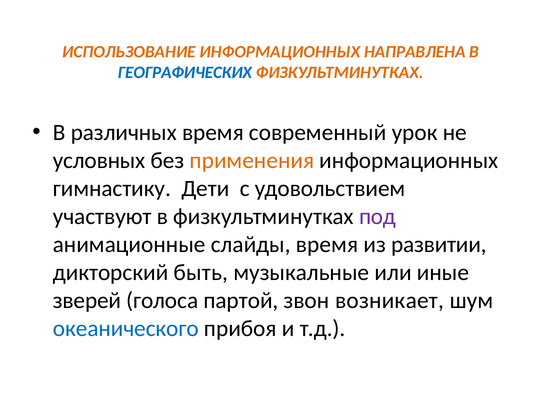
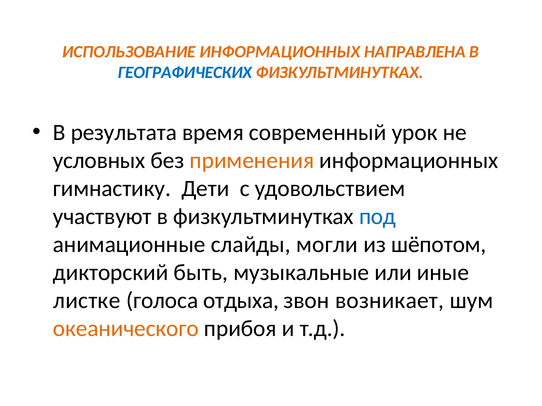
различных: различных -> результата (124, 133)
под colour: purple -> blue (378, 217)
слайды время: время -> могли (327, 245)
развитии: развитии -> шёпотом (439, 245)
зверей: зверей -> листке (87, 301)
партой: партой -> отдыха (241, 301)
океанического colour: blue -> orange (126, 329)
